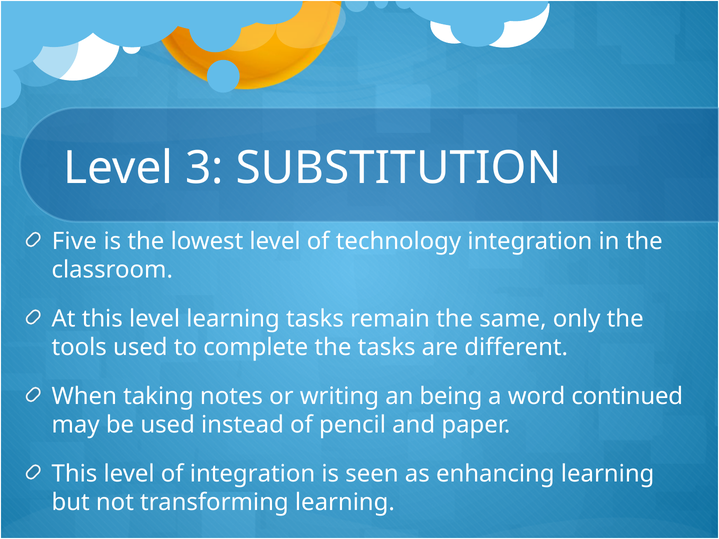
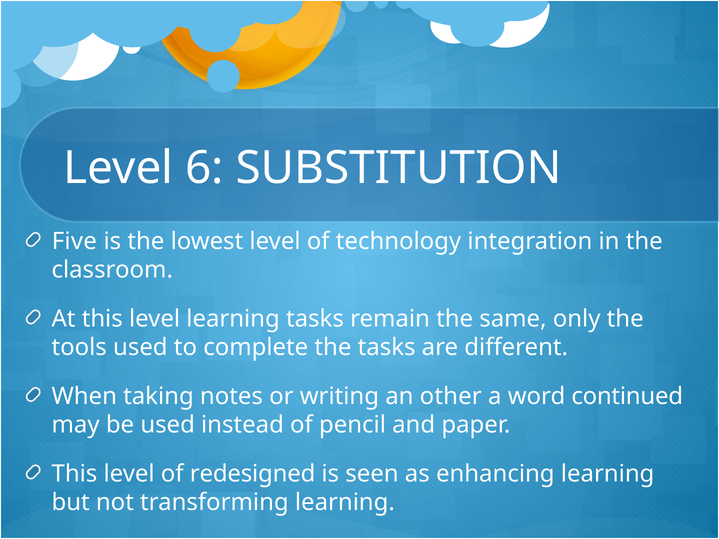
3: 3 -> 6 (204, 168)
being: being -> other (451, 396)
of integration: integration -> redesigned (253, 474)
